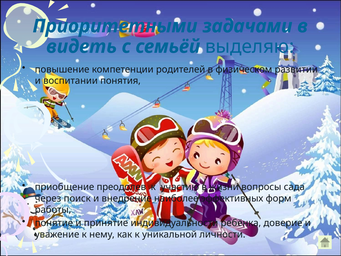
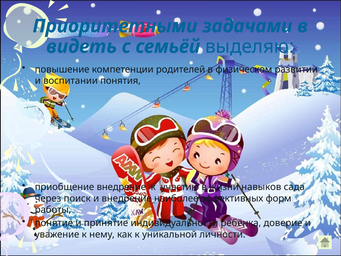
приобщение преодолев: преодолев -> внедрение (121, 187)
вопросы: вопросы -> навыков (261, 187)
